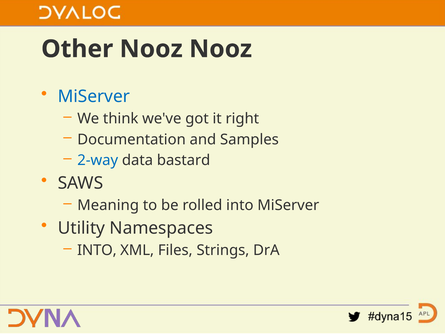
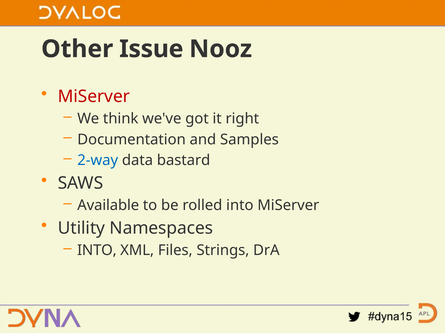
Other Nooz: Nooz -> Issue (151, 49)
MiServer colour: blue -> red (94, 97)
Meaning: Meaning -> Available (108, 205)
